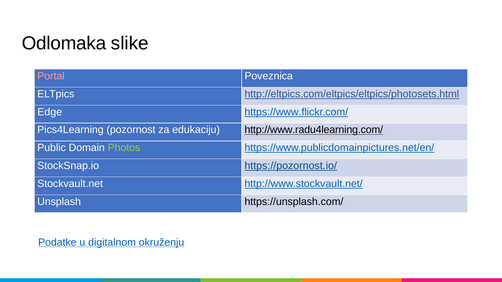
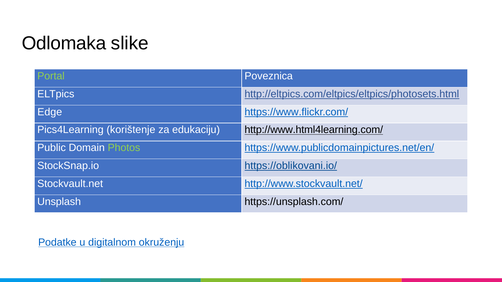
Portal colour: pink -> light green (51, 76)
pozornost: pozornost -> korištenje (131, 130)
http://www.radu4learning.com/: http://www.radu4learning.com/ -> http://www.html4learning.com/ (314, 130)
https://pozornost.io/: https://pozornost.io/ -> https://oblikovani.io/ (291, 166)
